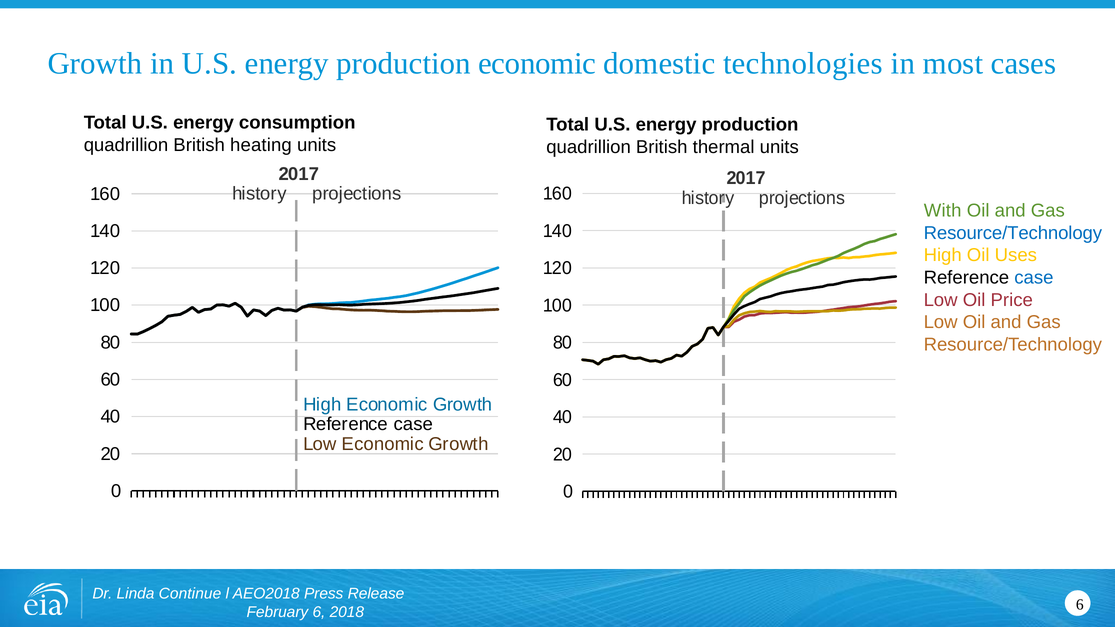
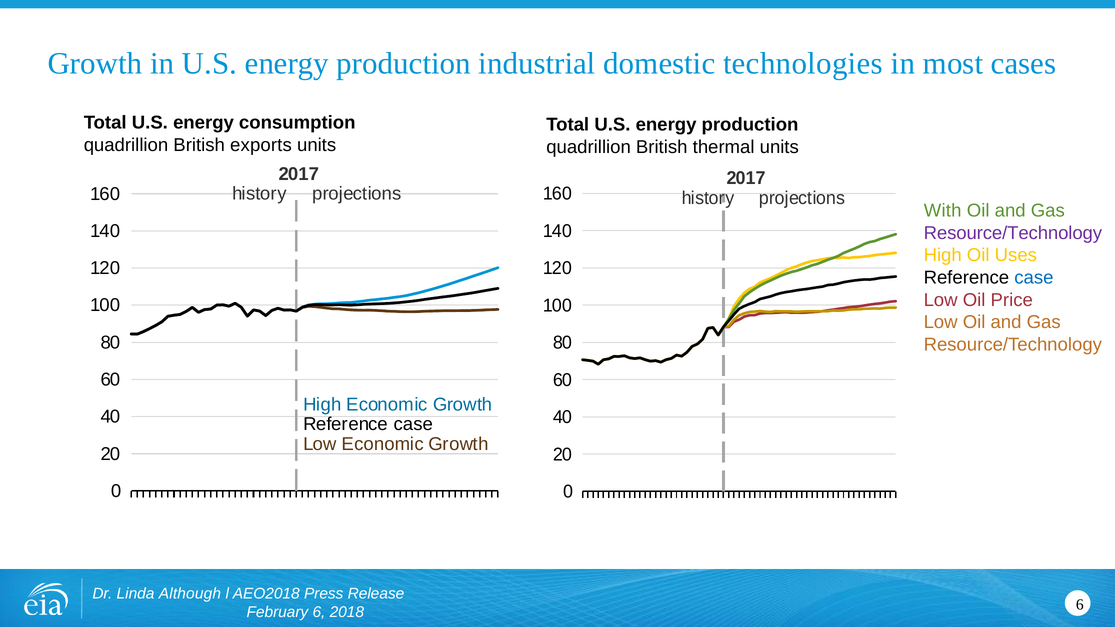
production economic: economic -> industrial (537, 64)
heating: heating -> exports (261, 145)
Resource/Technology colour: blue -> purple (1013, 233)
Continue: Continue -> Although (190, 594)
